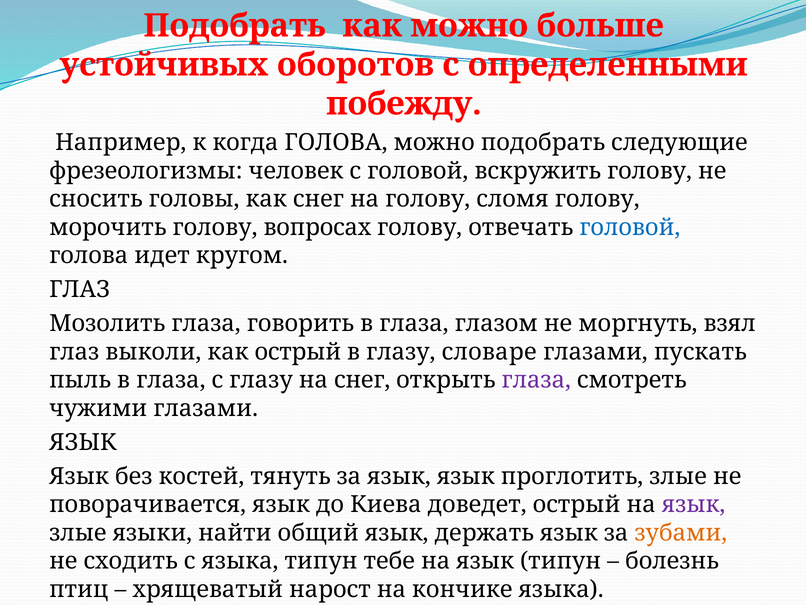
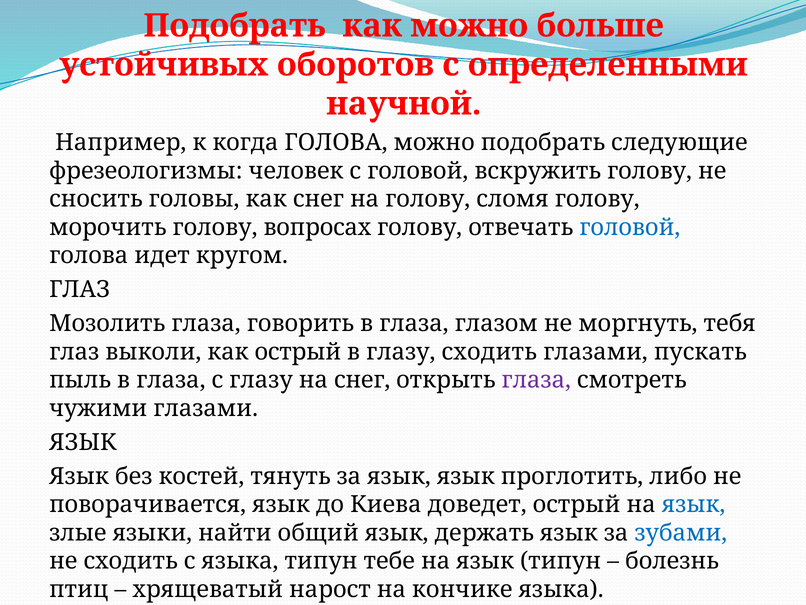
побежду: побежду -> научной (404, 104)
взял: взял -> тебя (730, 323)
глазу словаре: словаре -> сходить (489, 352)
проглотить злые: злые -> либо (678, 476)
язык colour: purple -> blue (694, 504)
зубами colour: orange -> blue (681, 532)
